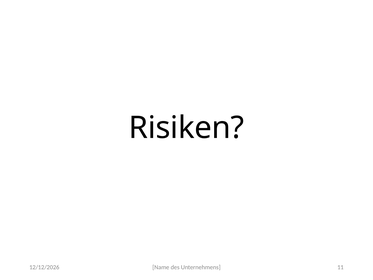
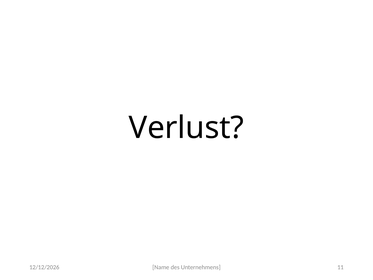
Risiken: Risiken -> Verlust (186, 128)
